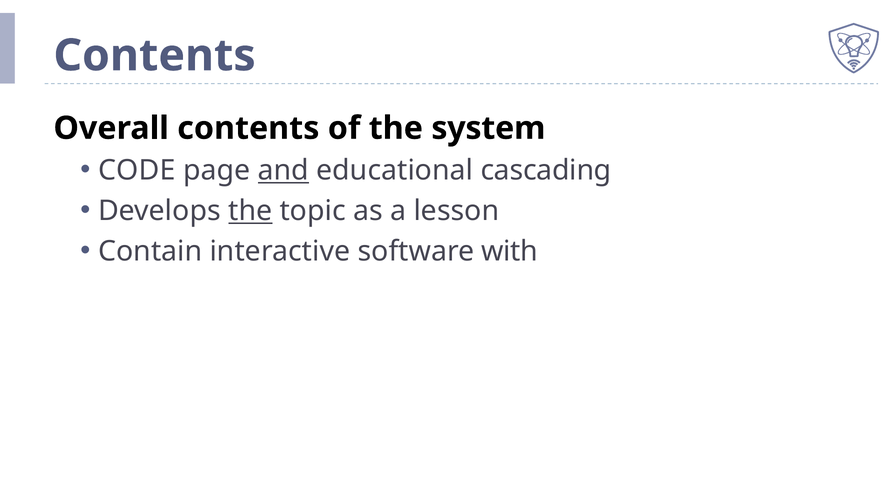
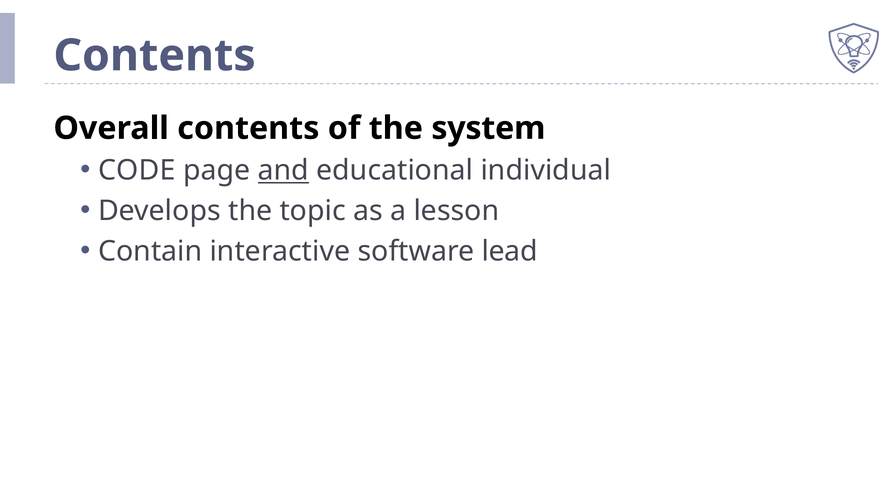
cascading: cascading -> individual (546, 171)
the underline: present -> none (250, 211)
with: with -> lead (510, 251)
